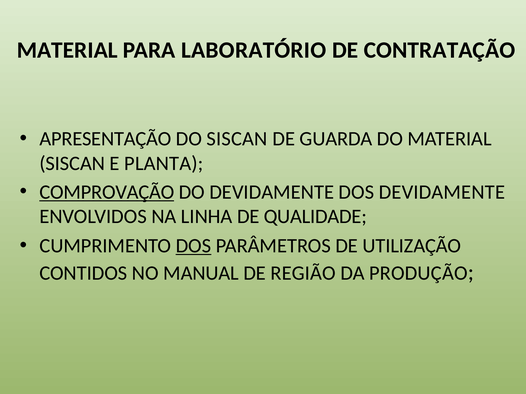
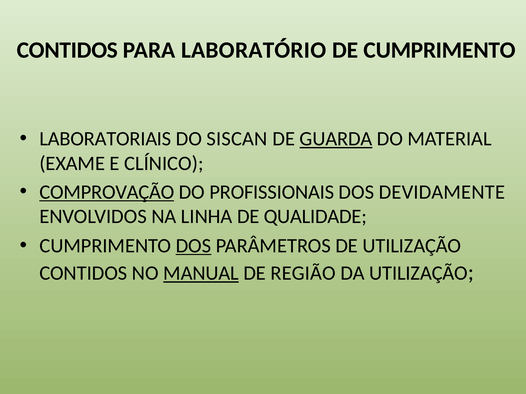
MATERIAL: MATERIAL -> CONTIDOS (67, 50)
DE CONTRATAÇÃO: CONTRATAÇÃO -> CUMPRIMENTO (440, 50)
APRESENTAÇÃO: APRESENTAÇÃO -> LABORATORIAIS (105, 139)
GUARDA underline: none -> present (336, 139)
SISCAN: SISCAN -> EXAME (72, 164)
PLANTA: PLANTA -> CLÍNICO (164, 164)
DO DEVIDAMENTE: DEVIDAMENTE -> PROFISSIONAIS (272, 192)
MANUAL underline: none -> present (201, 274)
DA PRODUÇÃO: PRODUÇÃO -> UTILIZAÇÃO (419, 274)
